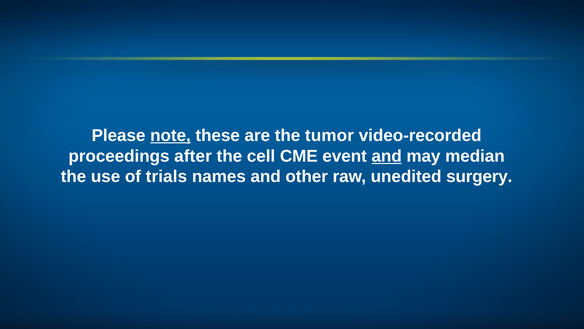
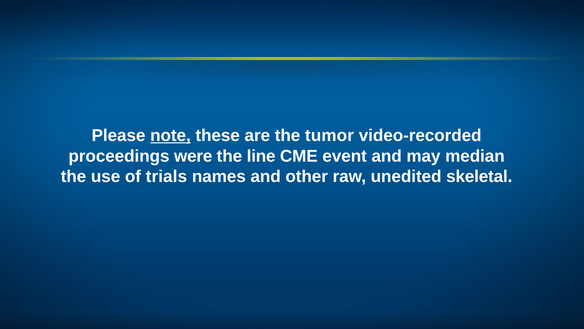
after: after -> were (193, 156)
cell: cell -> line (261, 156)
and underline: present -> none (387, 156)
surgery: surgery -> skeletal (479, 176)
